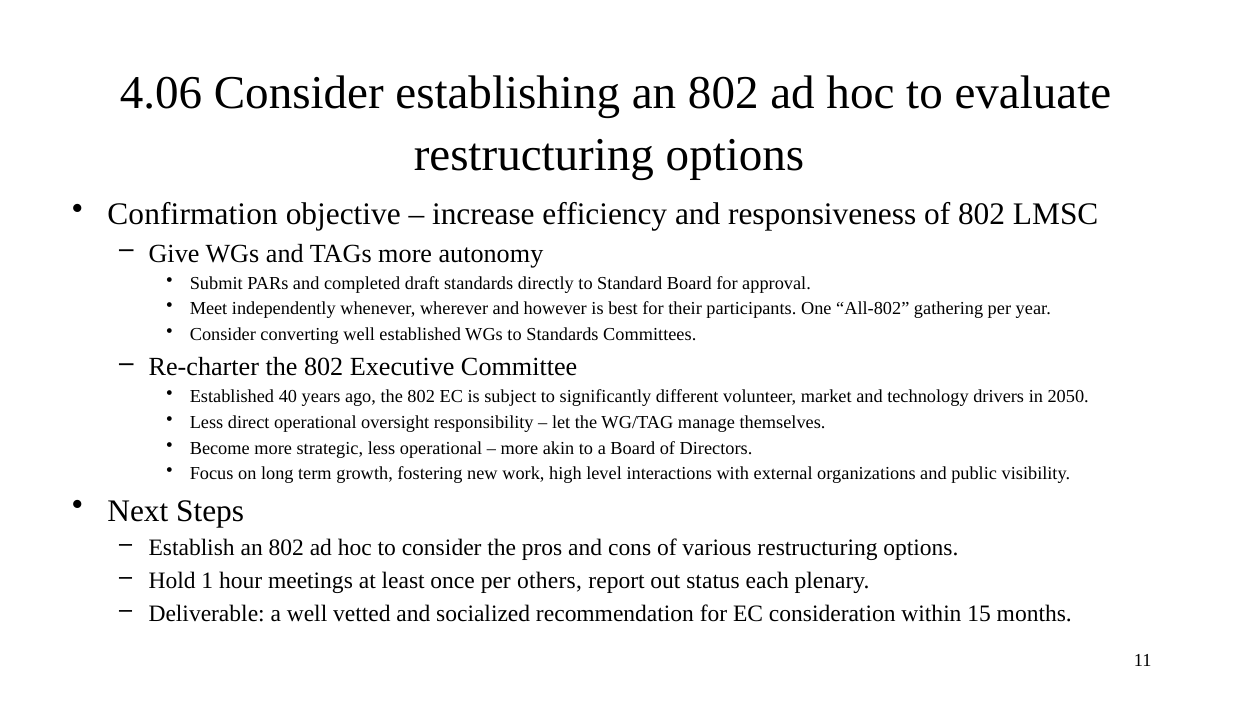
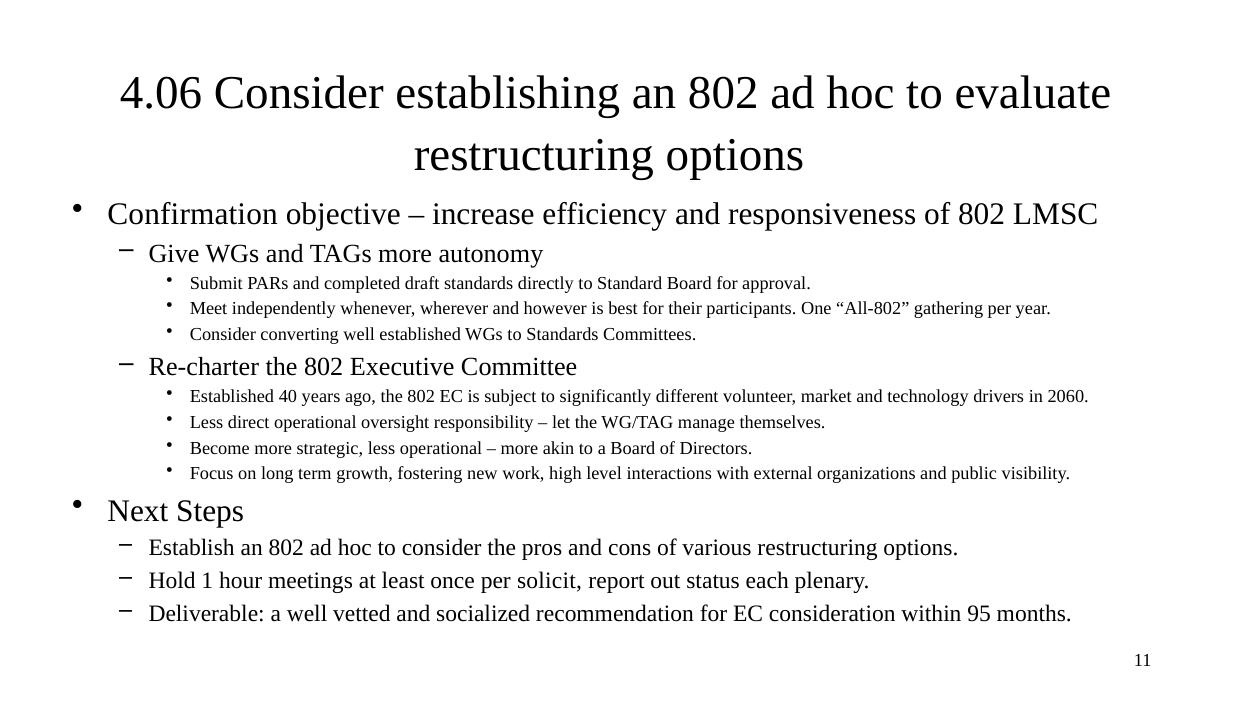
2050: 2050 -> 2060 (1068, 397)
others: others -> solicit (550, 581)
15: 15 -> 95 (979, 614)
